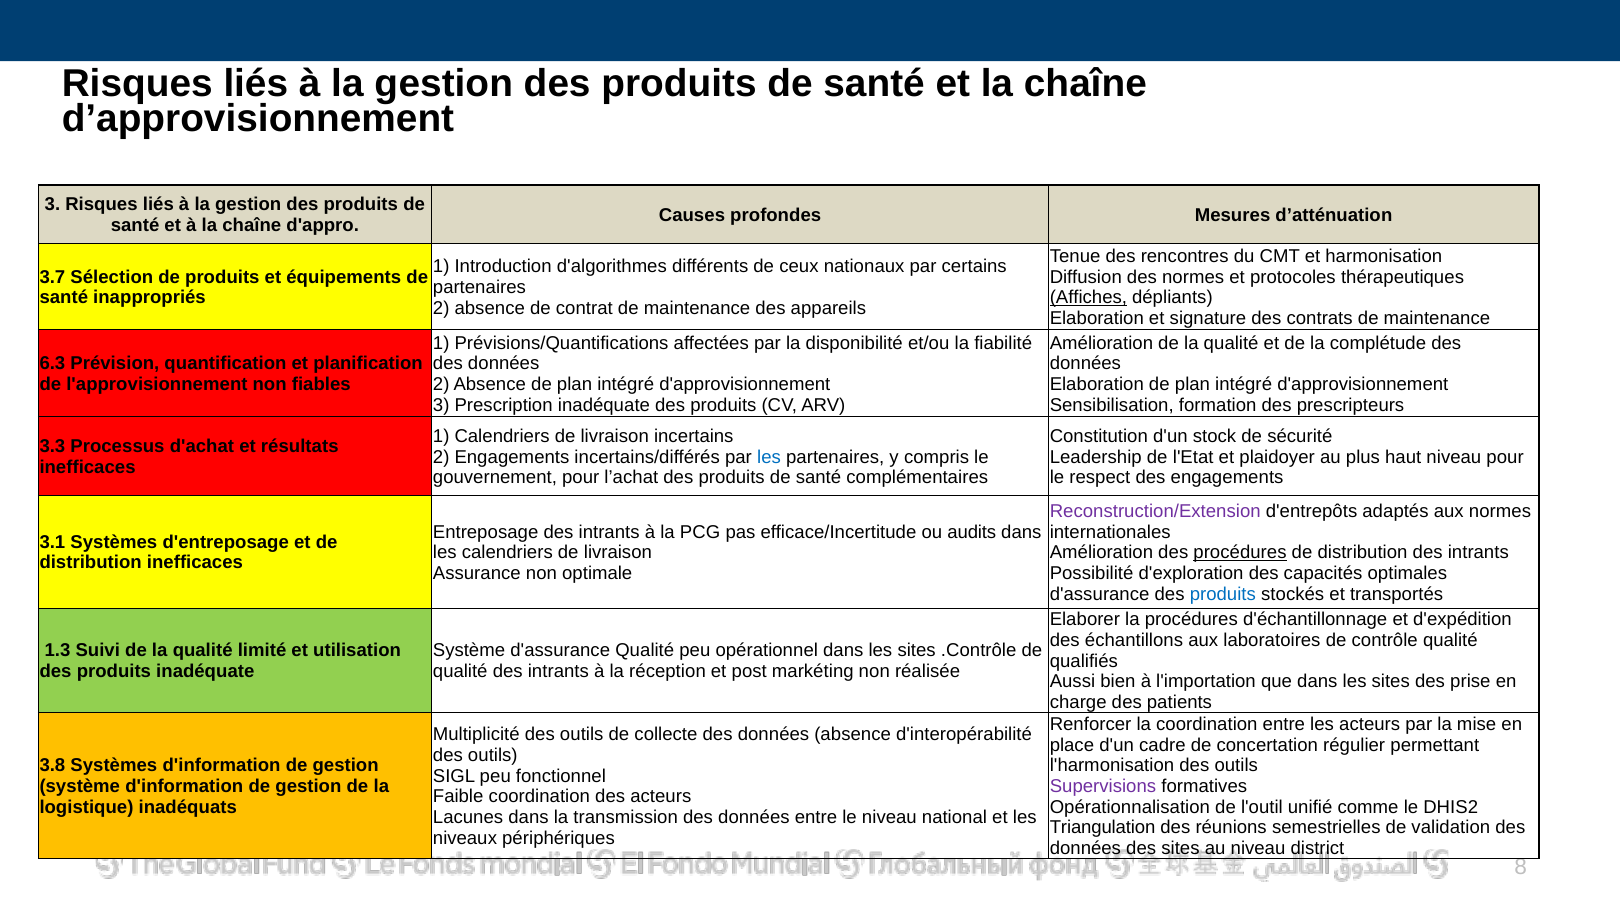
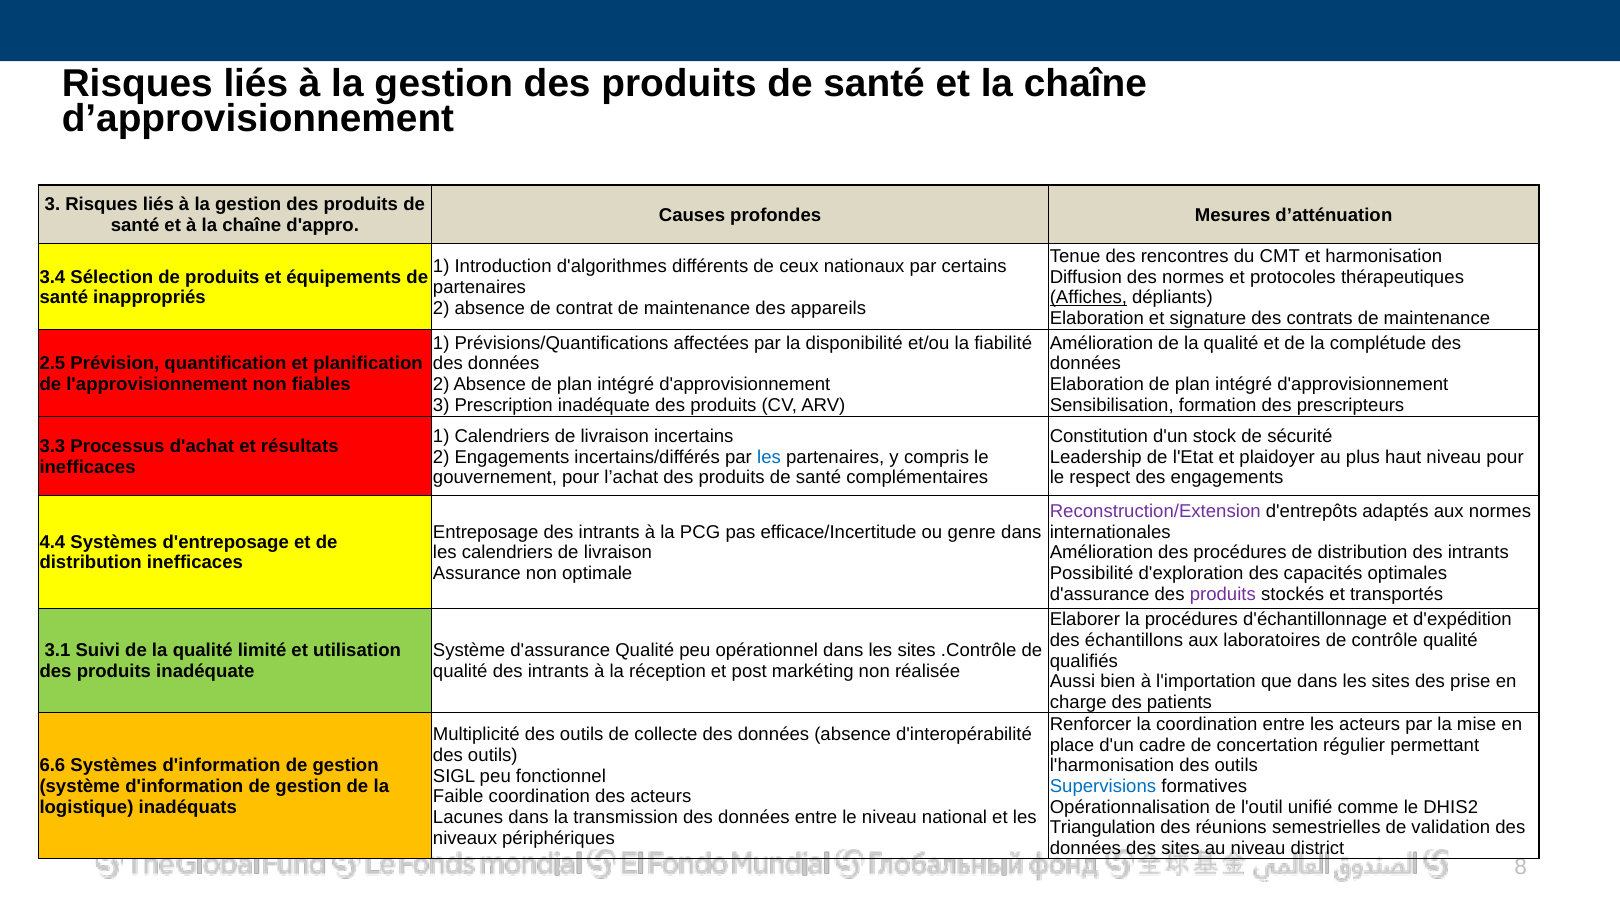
3.7: 3.7 -> 3.4 (52, 277)
6.3: 6.3 -> 2.5 (52, 364)
audits: audits -> genre (972, 532)
3.1: 3.1 -> 4.4 (52, 542)
procédures underline: present -> none (1240, 553)
produits colour: blue -> purple (1223, 594)
1.3: 1.3 -> 3.1 (57, 651)
3.8: 3.8 -> 6.6 (52, 766)
Supervisions colour: purple -> blue (1103, 787)
